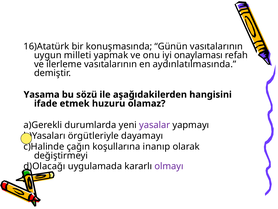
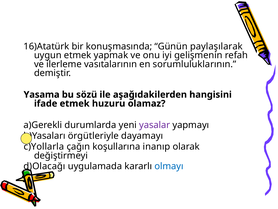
Günün vasıtalarının: vasıtalarının -> paylaşılarak (216, 46)
uygun milleti: milleti -> etmek (78, 55)
onaylaması: onaylaması -> gelişmenin (198, 55)
aydınlatılmasında: aydınlatılmasında -> sorumluluklarının (195, 64)
c)Halinde: c)Halinde -> c)Yollarla (44, 146)
olmayı colour: purple -> blue (169, 166)
